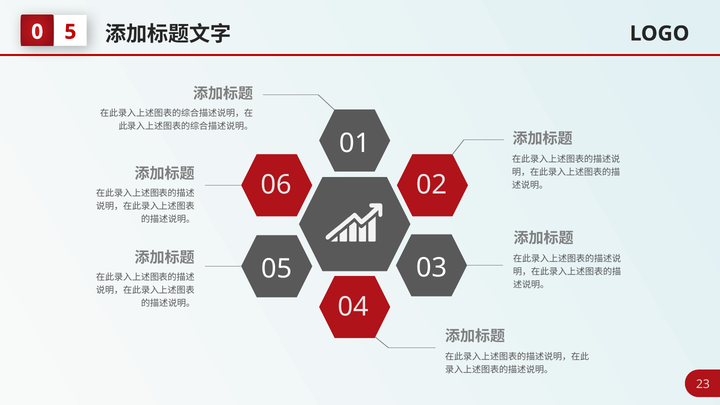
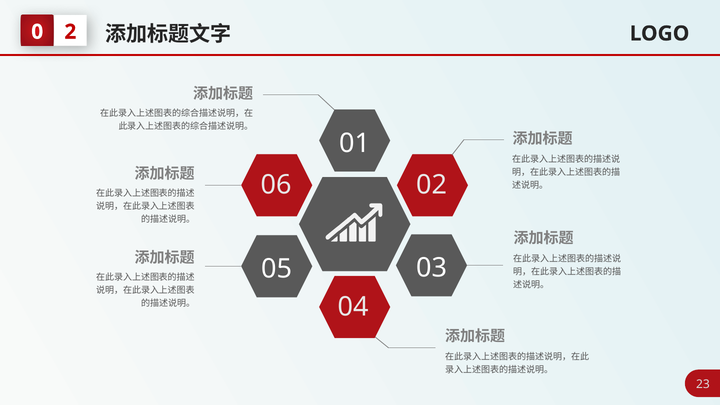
5: 5 -> 2 (70, 32)
